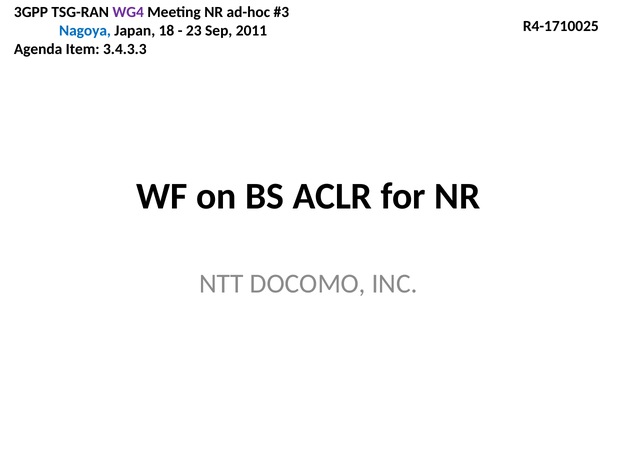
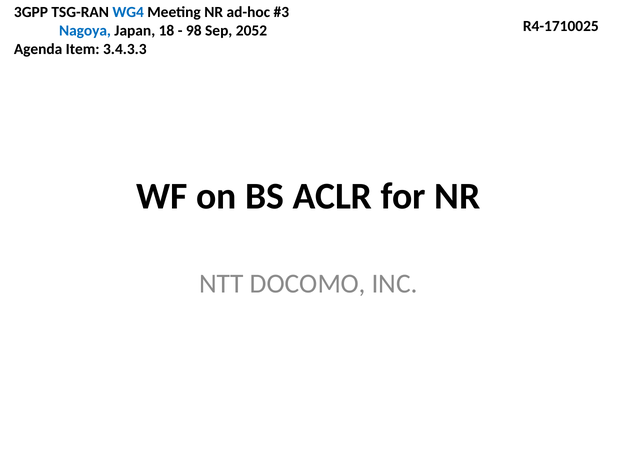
WG4 colour: purple -> blue (128, 12)
23: 23 -> 98 (194, 31)
2011: 2011 -> 2052 (251, 31)
